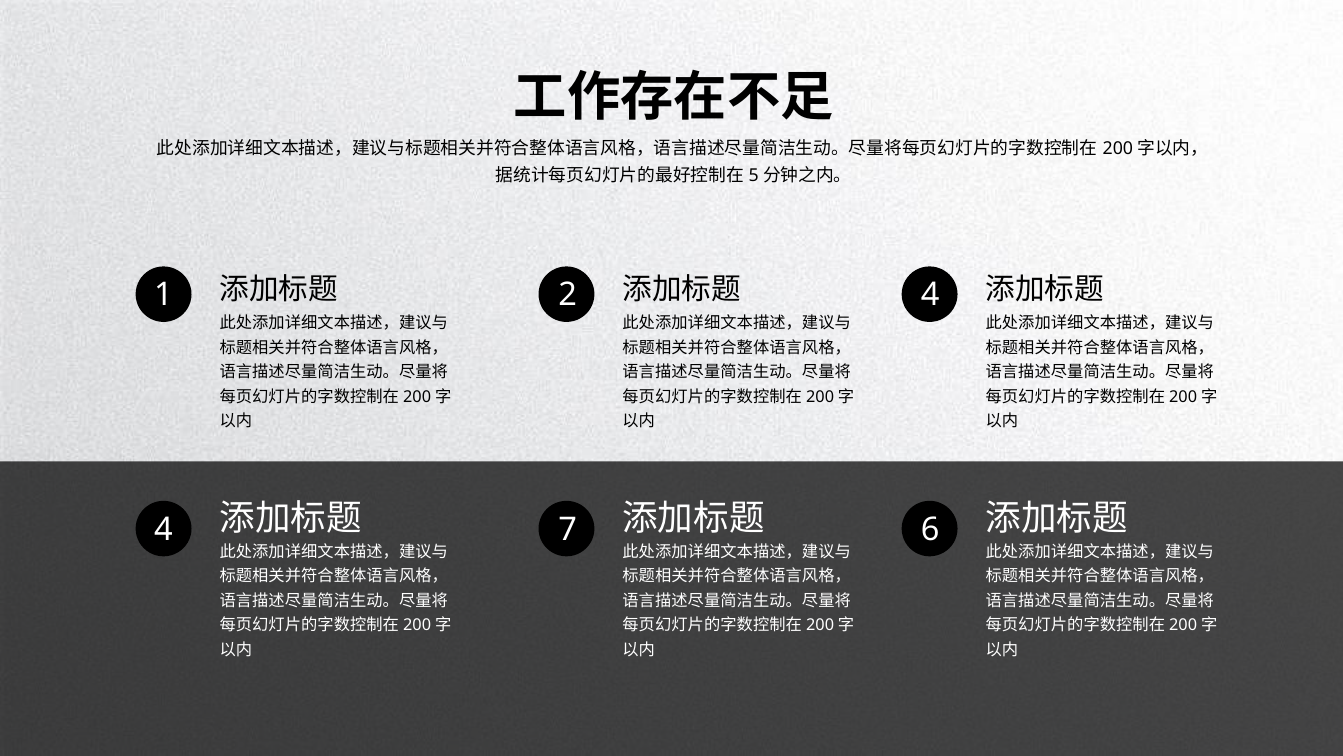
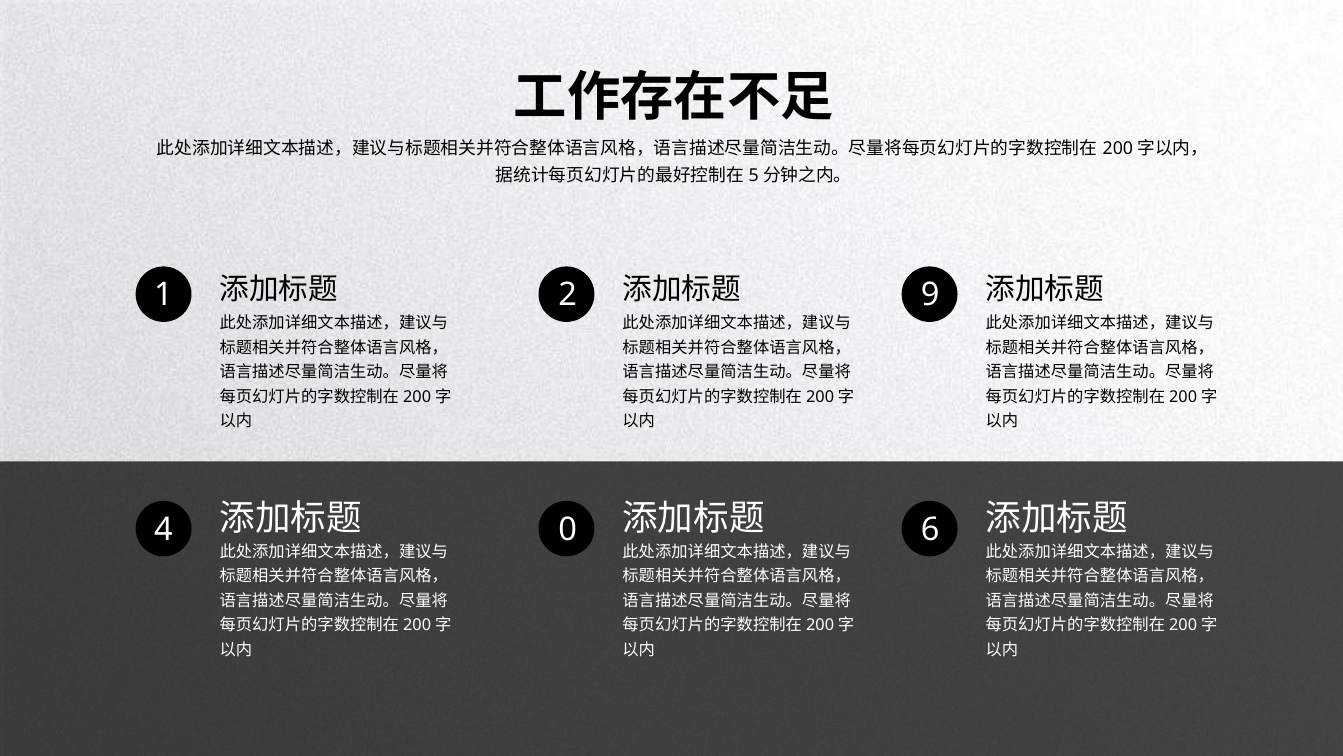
2 4: 4 -> 9 (930, 294)
7: 7 -> 0 (568, 529)
